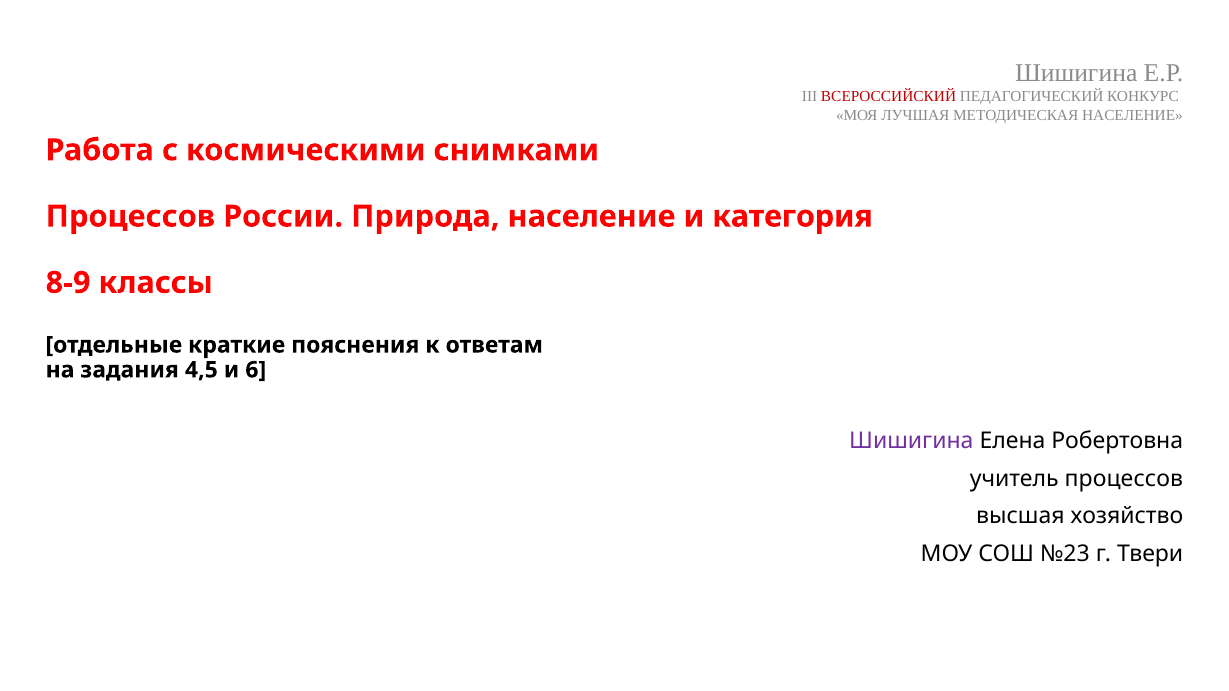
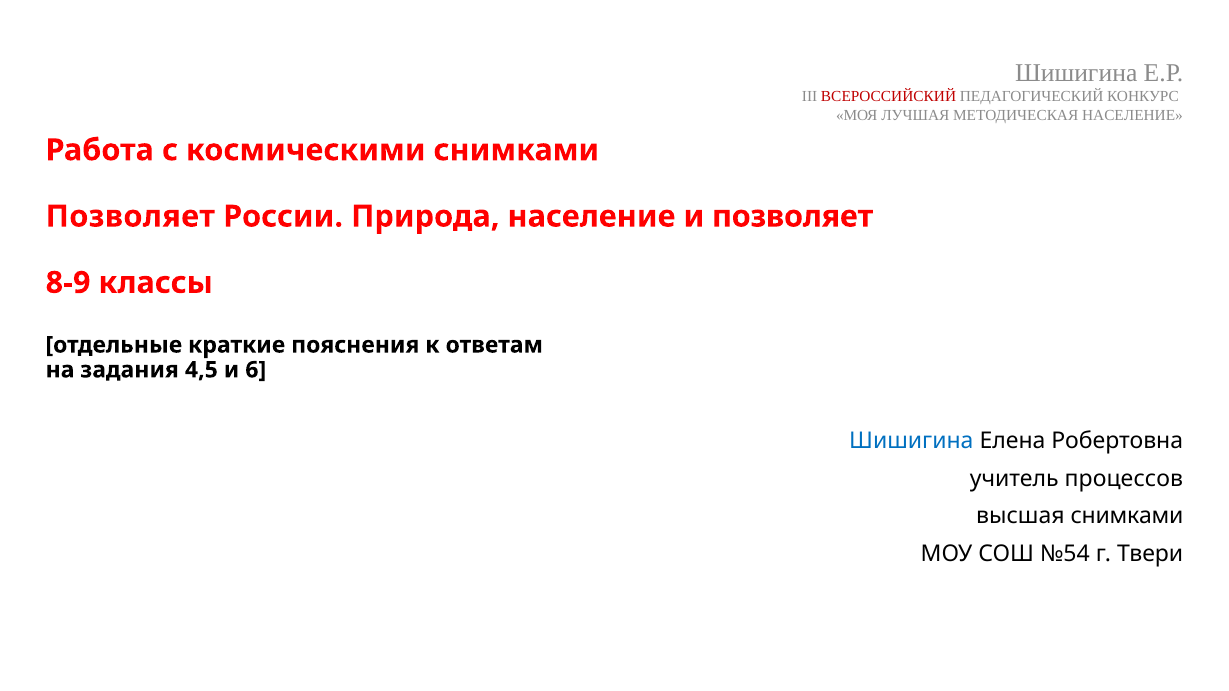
Процессов: Процессов -> Позволяет (130, 217)
и категория: категория -> позволяет (793, 217)
Шишигина colour: purple -> blue (911, 441)
высшая хозяйство: хозяйство -> снимками (1127, 516)
№23: №23 -> №54 (1065, 554)
